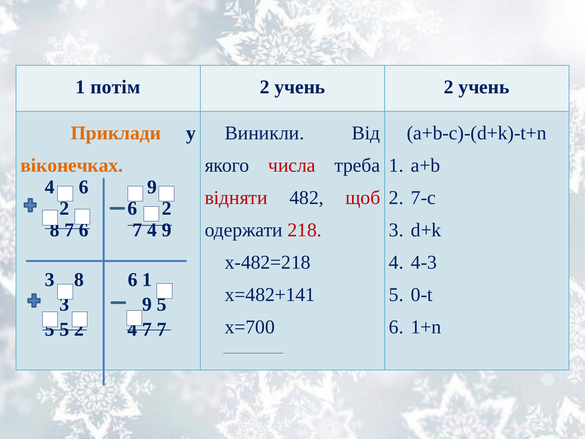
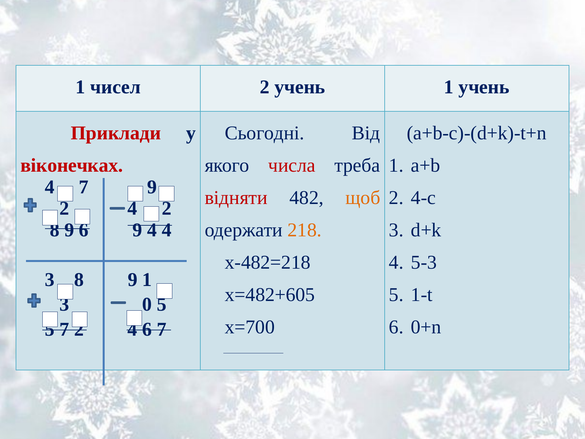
потім: потім -> чисел (115, 87)
учень 2: 2 -> 1 (449, 87)
Приклади colour: orange -> red (116, 133)
Виникли: Виникли -> Сьогодні (265, 133)
віконечках colour: orange -> red (72, 165)
4 6: 6 -> 7 (84, 187)
щоб colour: red -> orange (363, 198)
7-c: 7-c -> 4-c (423, 198)
6: 6 -> 4 (133, 208)
7: 7 -> 9 (69, 230)
7: 7 -> 9 (137, 230)
4 9: 9 -> 4 (167, 230)
218 colour: red -> orange (305, 230)
4-3: 4-3 -> 5-3 (424, 262)
3 8 6: 6 -> 9 (133, 279)
х=482+141: х=482+141 -> х=482+605 (270, 295)
0-t: 0-t -> 1-t (422, 295)
9: 9 -> 0 (147, 304)
1+n: 1+n -> 0+n (426, 327)
5: 5 -> 7 (64, 329)
7: 7 -> 6 (147, 329)
